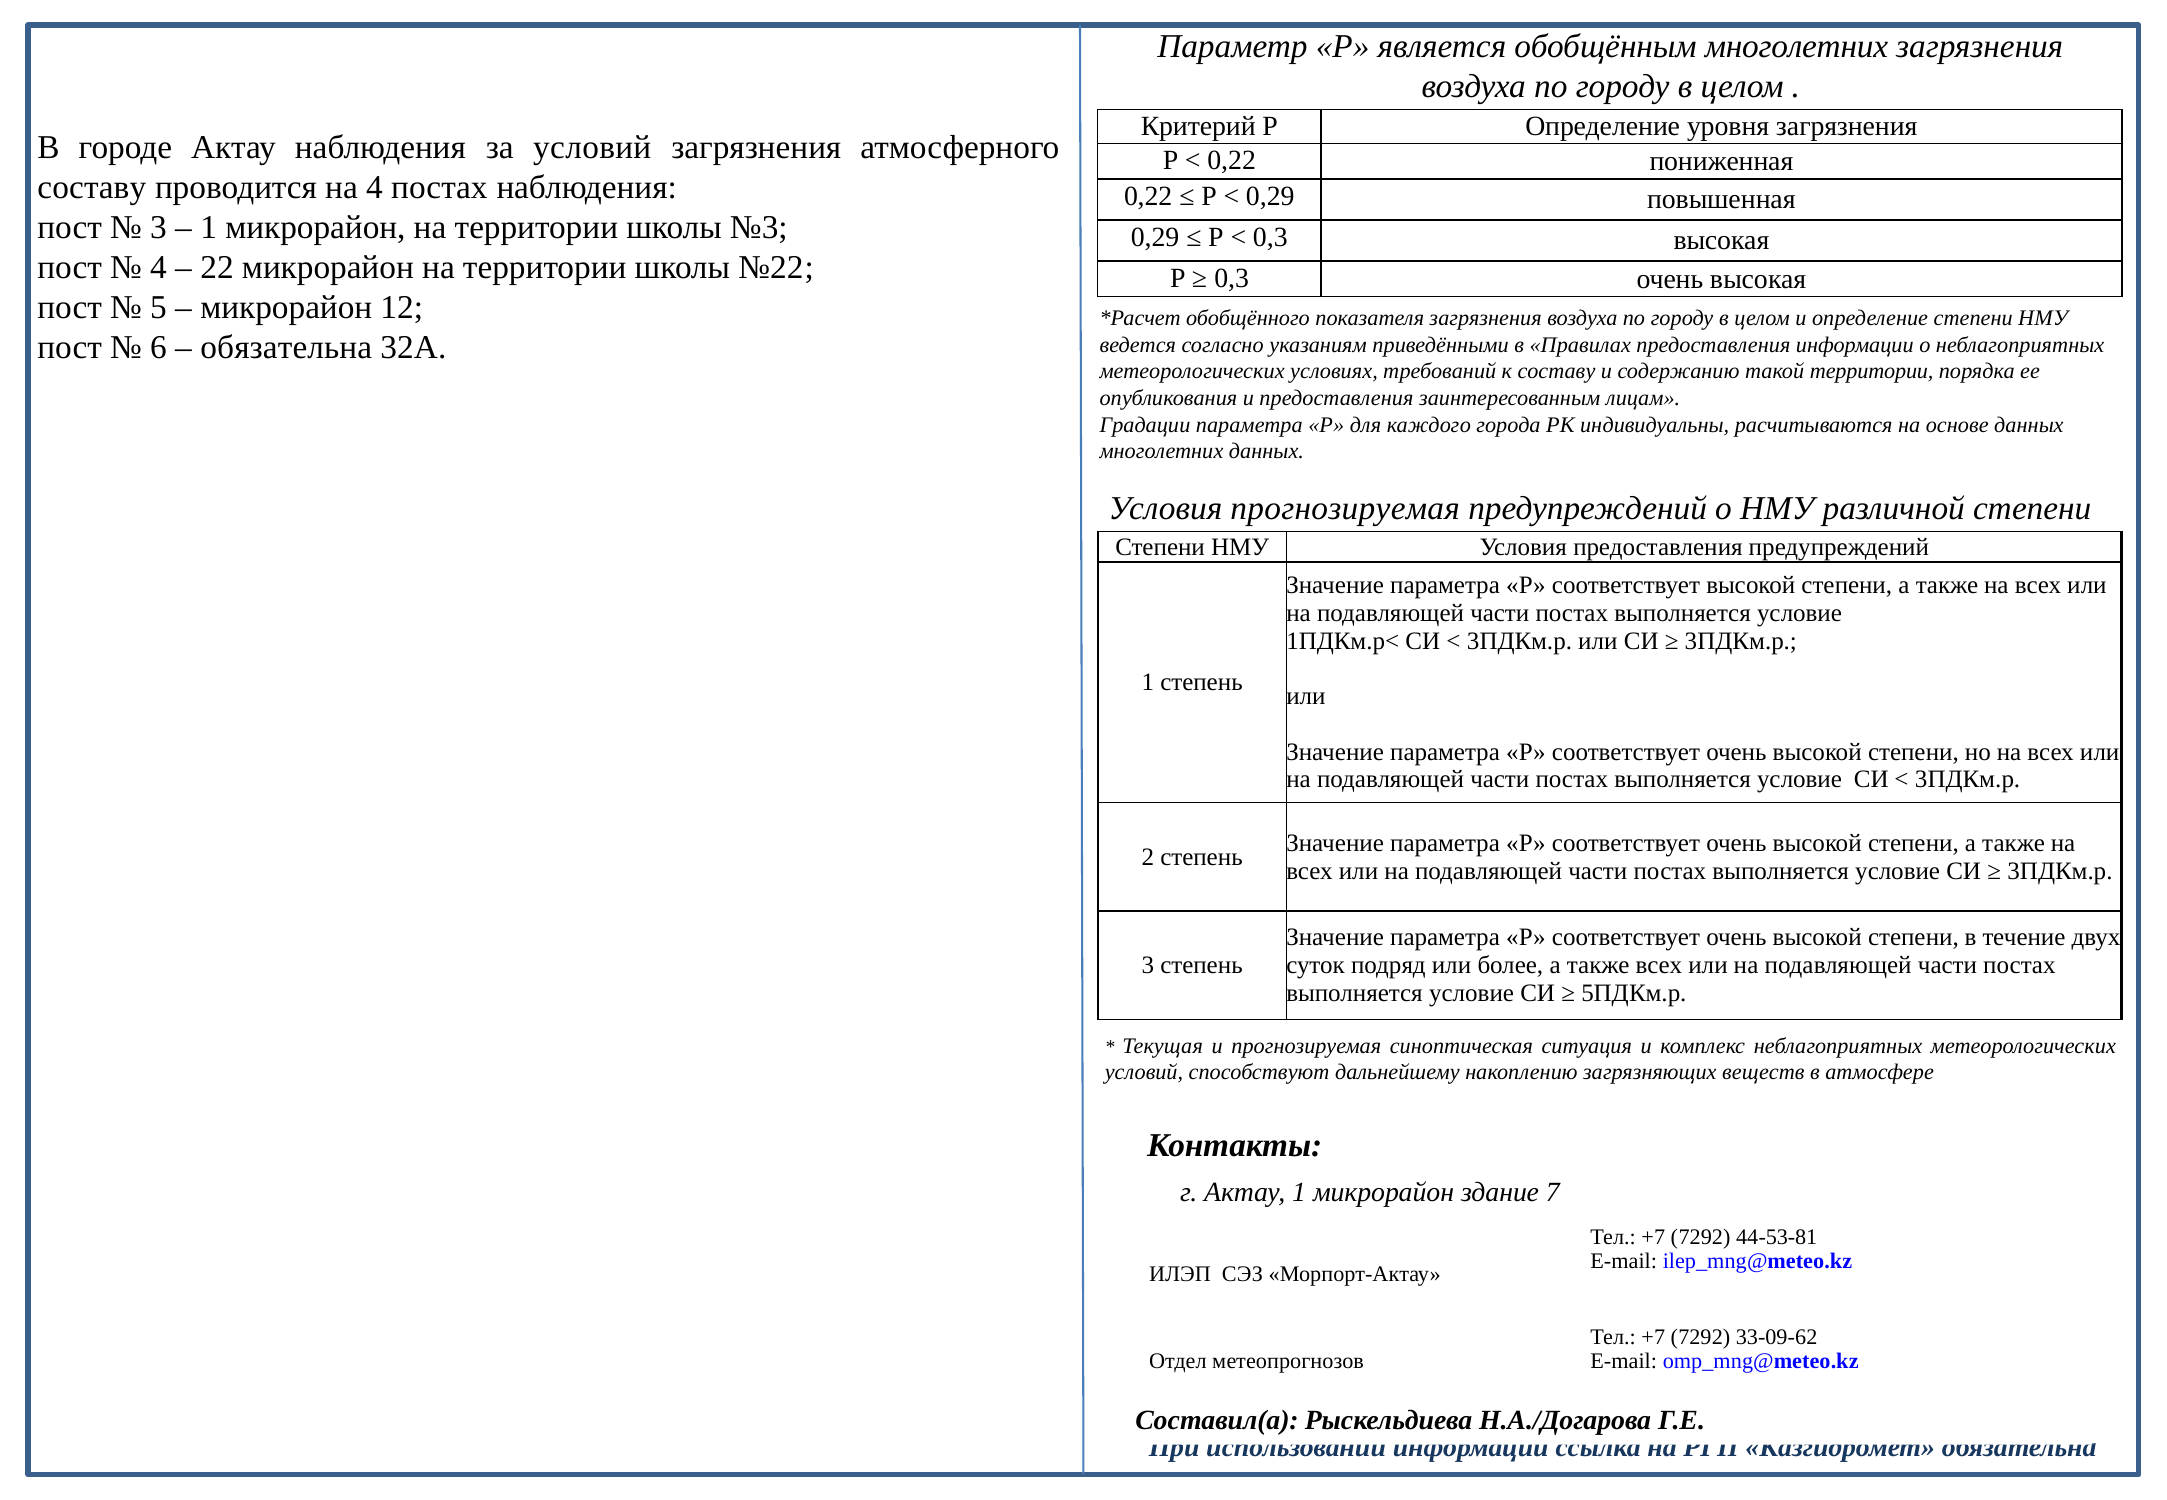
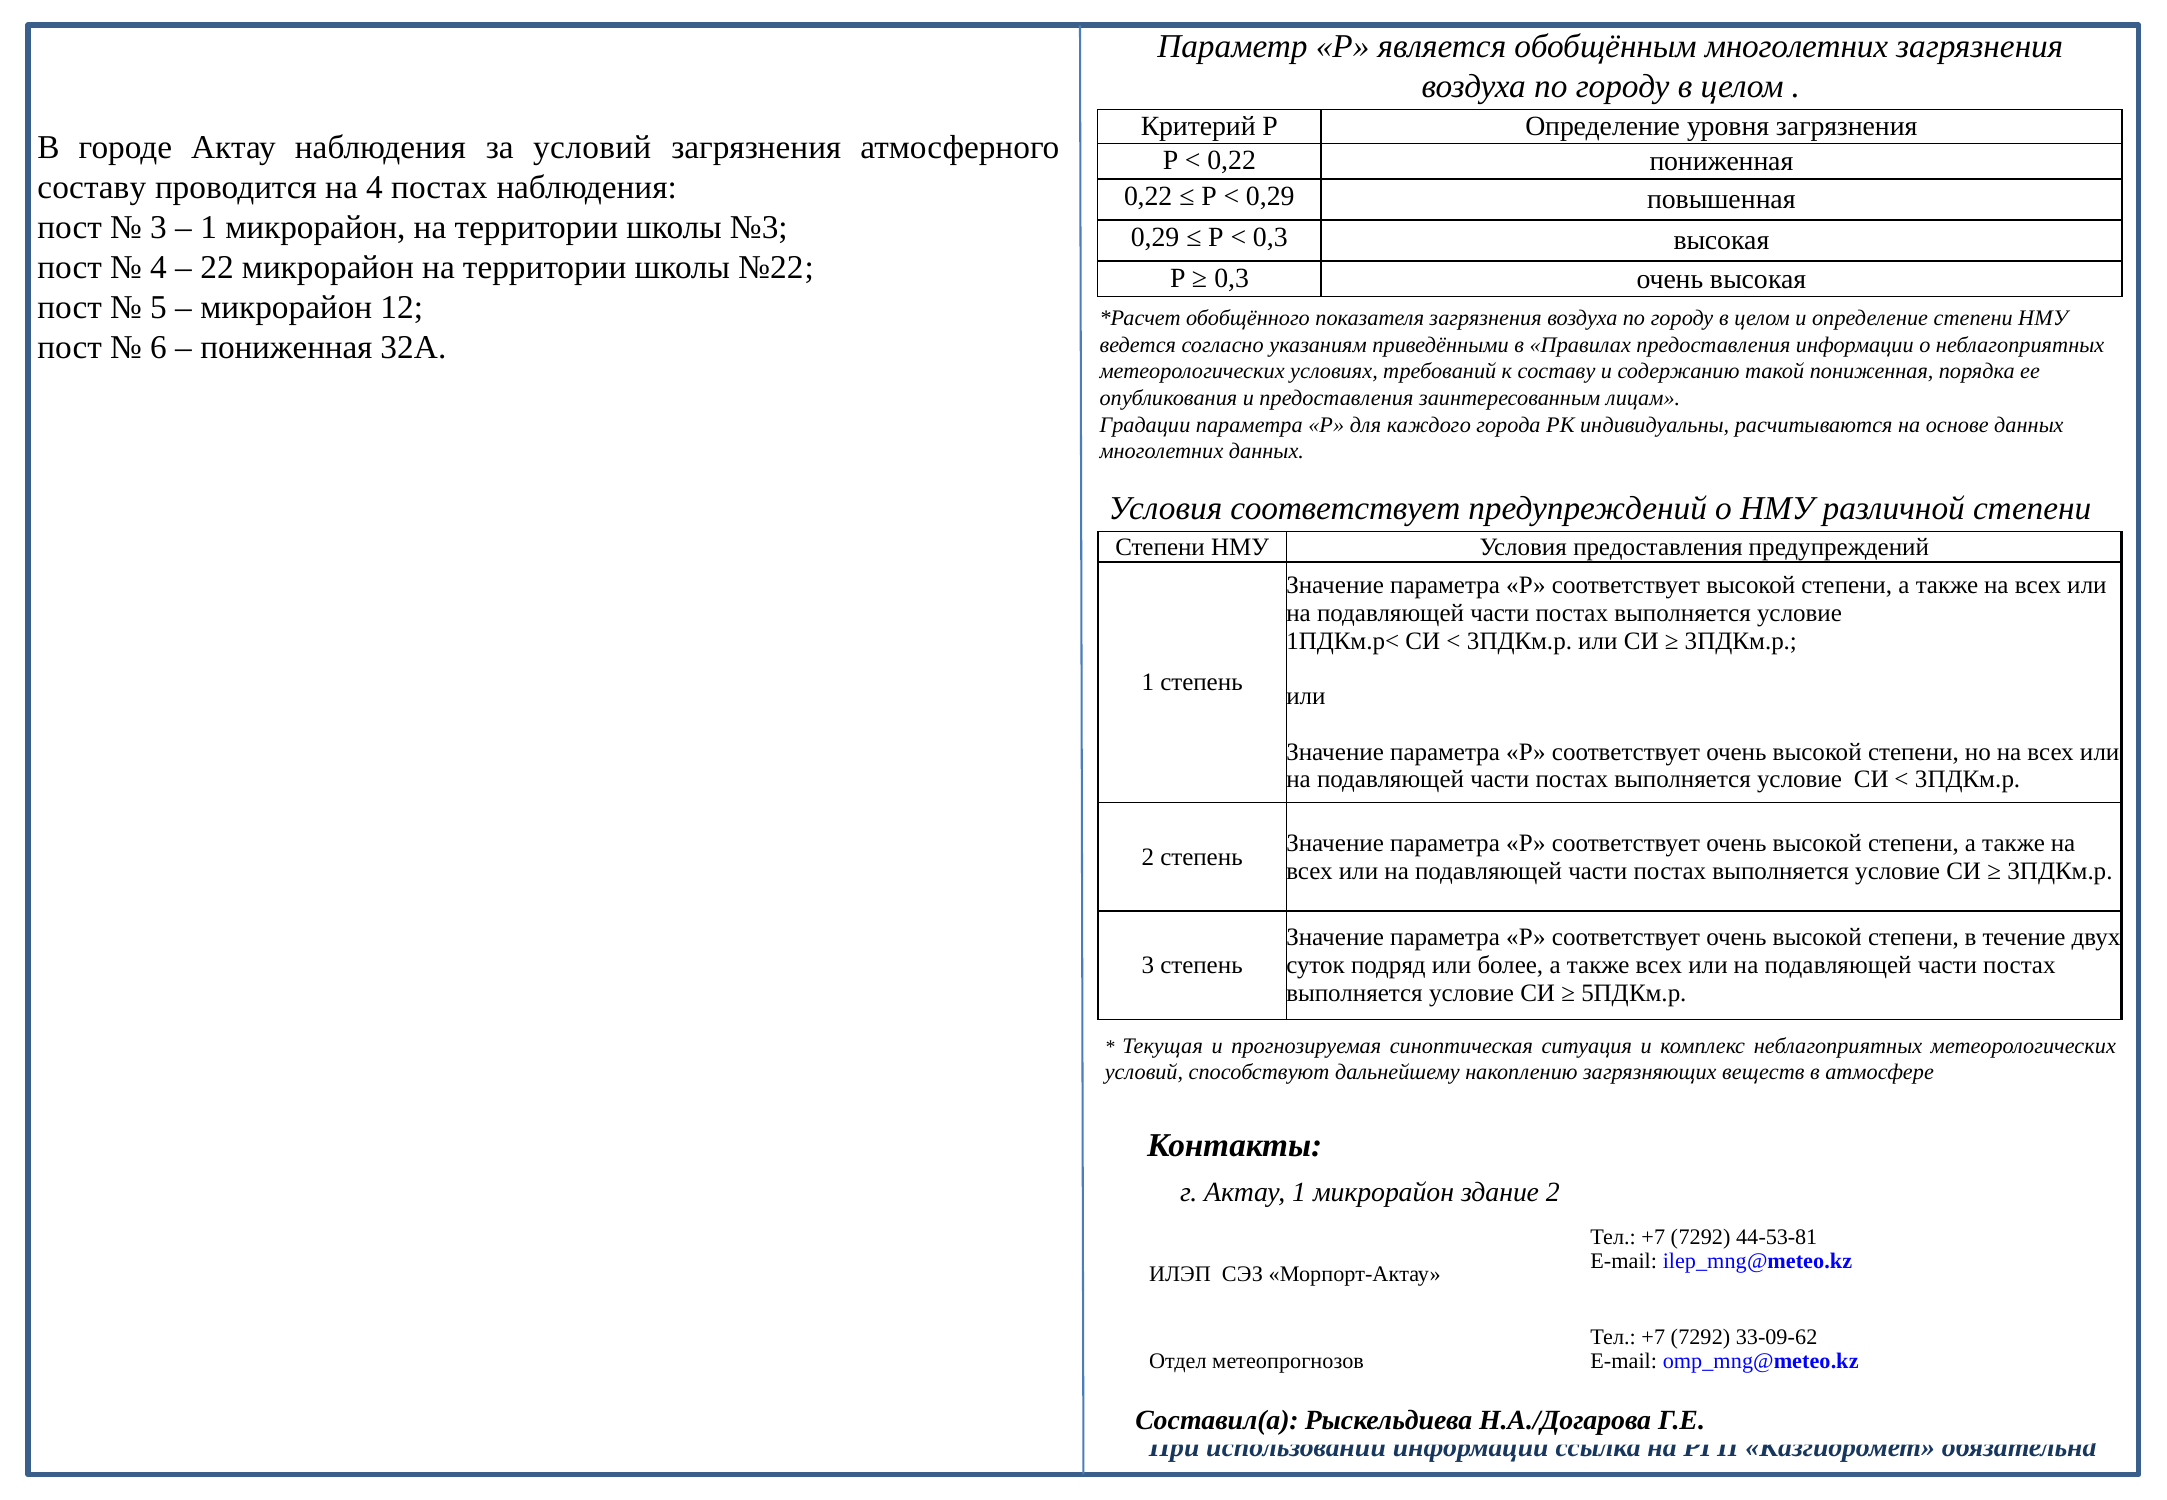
обязательна: обязательна -> пониженная (286, 348)
такой территории: территории -> пониженная (1872, 372)
Условия прогнозируемая: прогнозируемая -> соответствует (1345, 508)
здание 7: 7 -> 2 (1553, 1192)
